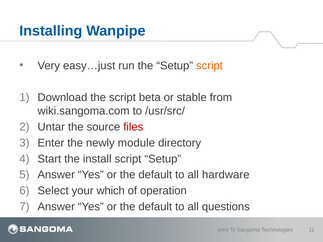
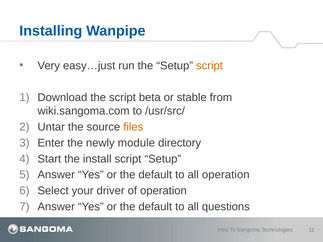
files colour: red -> orange (133, 127)
all hardware: hardware -> operation (226, 175)
which: which -> driver (111, 191)
